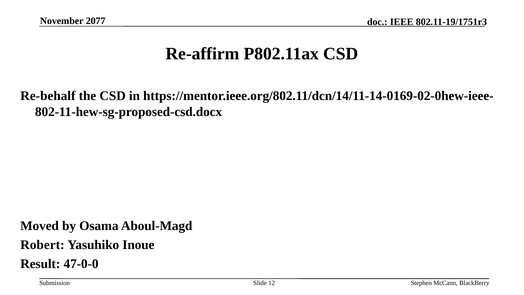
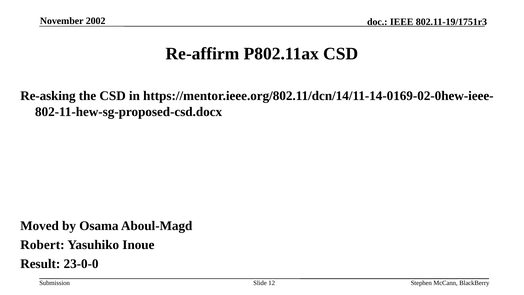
2077: 2077 -> 2002 (96, 21)
Re-behalf: Re-behalf -> Re-asking (48, 96)
47-0-0: 47-0-0 -> 23-0-0 (81, 264)
